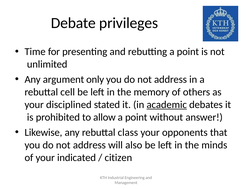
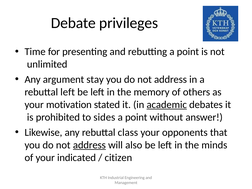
only: only -> stay (95, 79)
rebuttal cell: cell -> left (68, 92)
disciplined: disciplined -> motivation (69, 105)
allow: allow -> sides (104, 117)
address underline: none -> present (89, 145)
